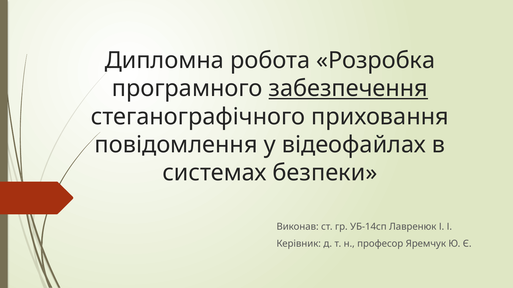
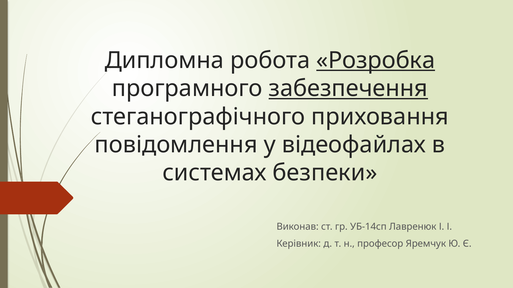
Розробка underline: none -> present (376, 60)
